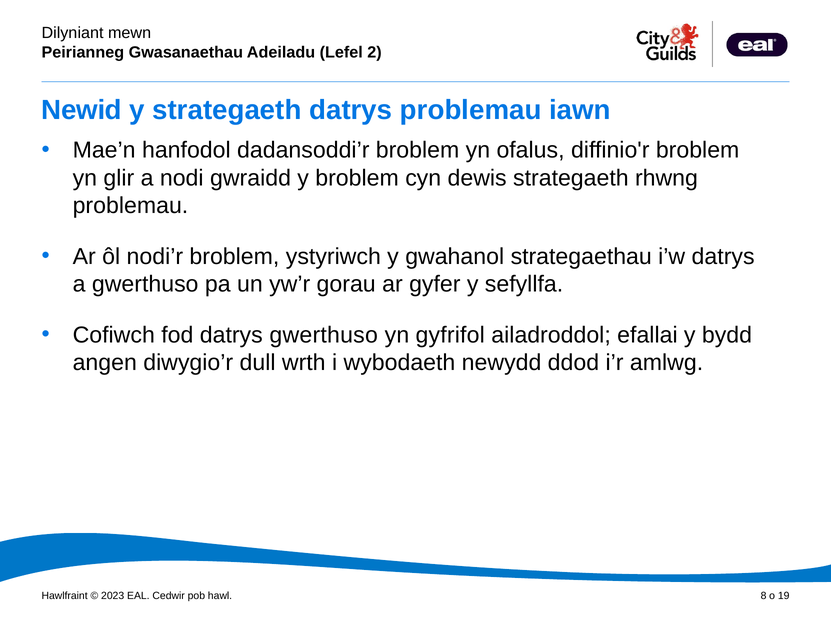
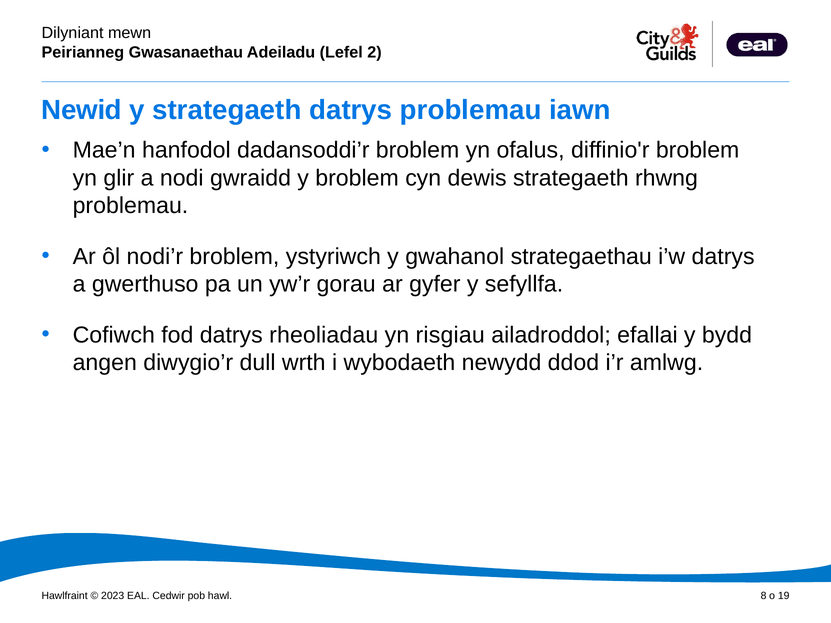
datrys gwerthuso: gwerthuso -> rheoliadau (324, 335)
gyfrifol: gyfrifol -> risgiau (450, 335)
